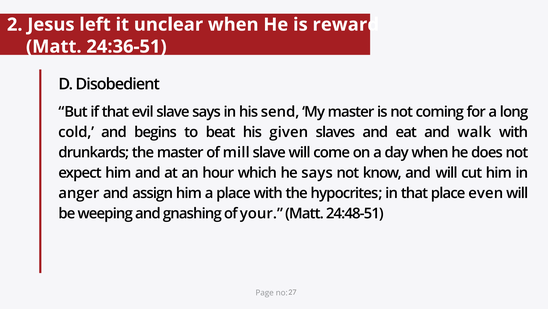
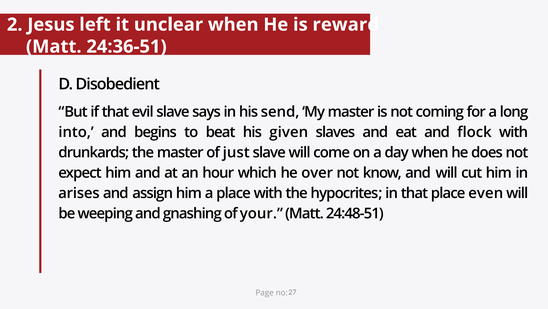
cold: cold -> into (76, 132)
walk: walk -> flock (474, 132)
mill: mill -> just (236, 153)
he says: says -> over (317, 173)
anger: anger -> arises (79, 193)
